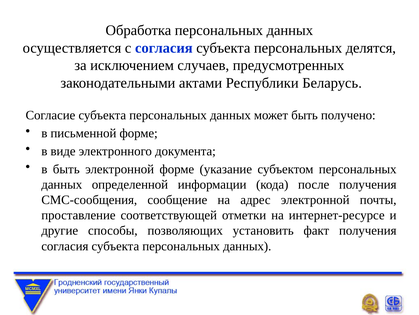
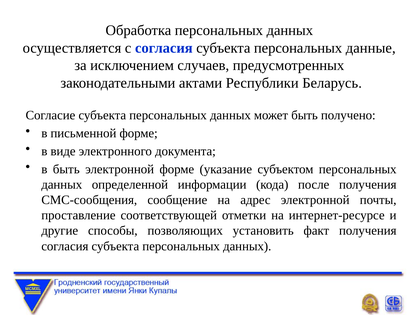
делятся: делятся -> данные (371, 48)
